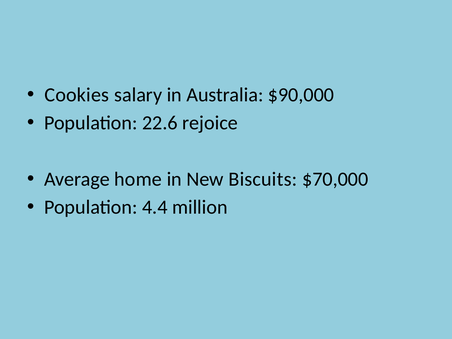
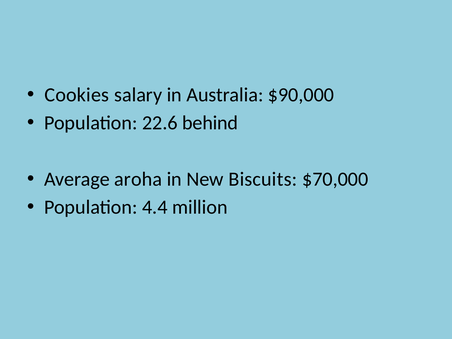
rejoice: rejoice -> behind (210, 123)
home: home -> aroha (138, 179)
